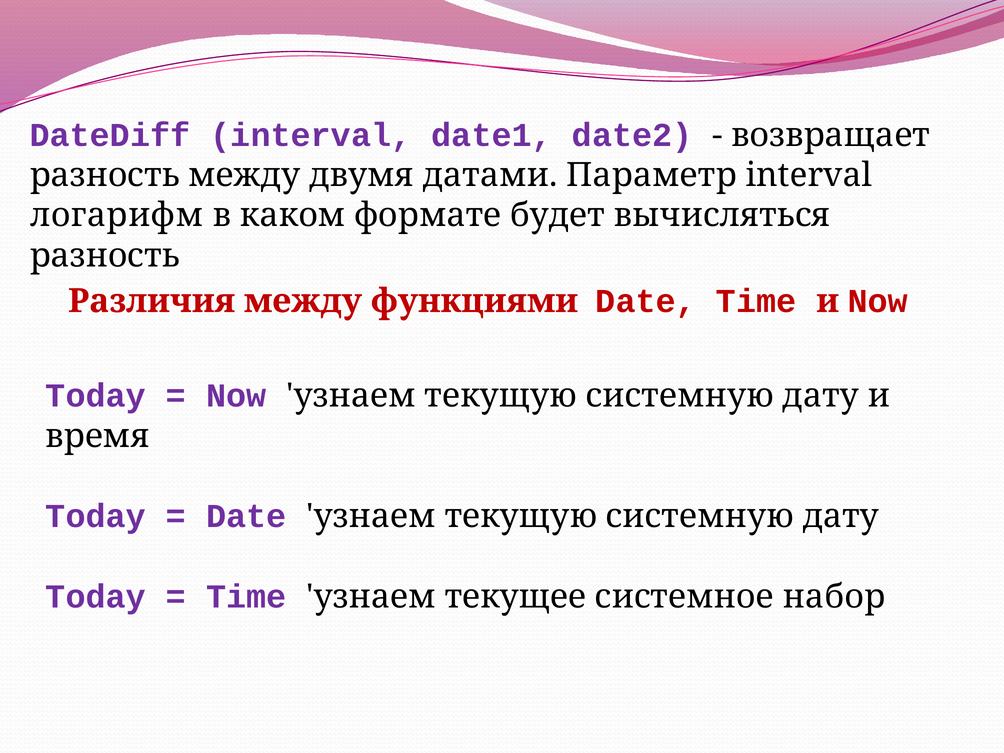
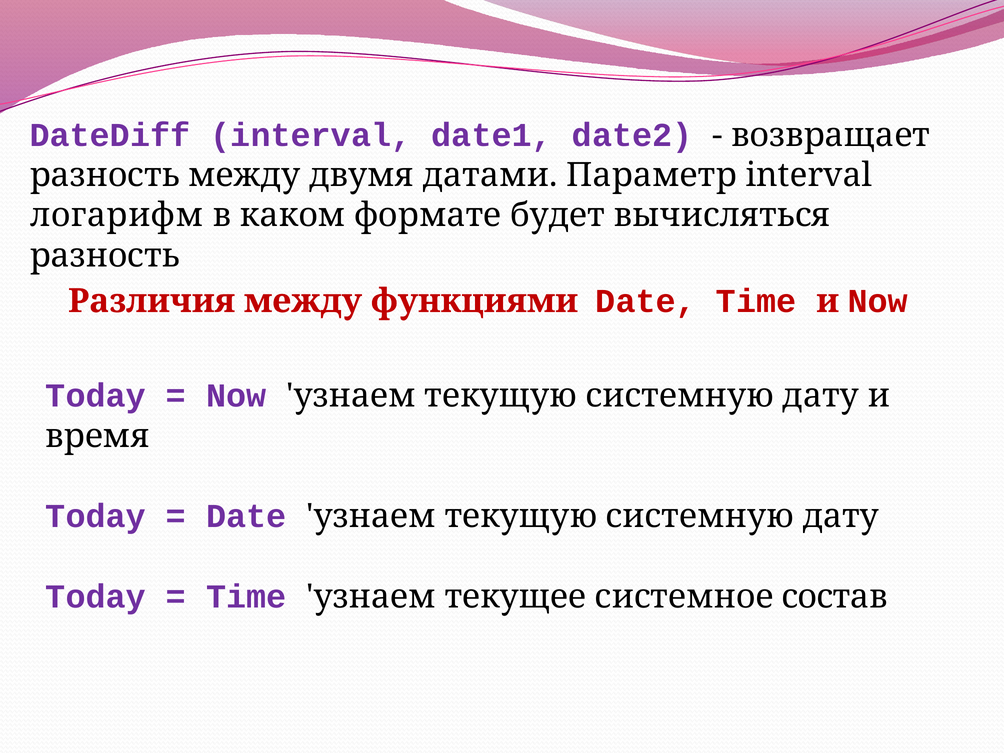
набор: набор -> состав (835, 597)
